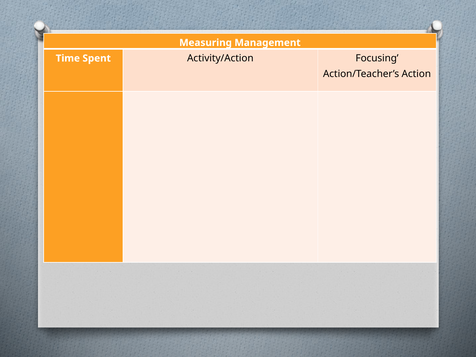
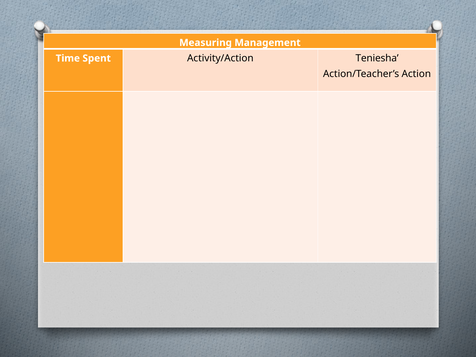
Focusing: Focusing -> Teniesha (377, 58)
